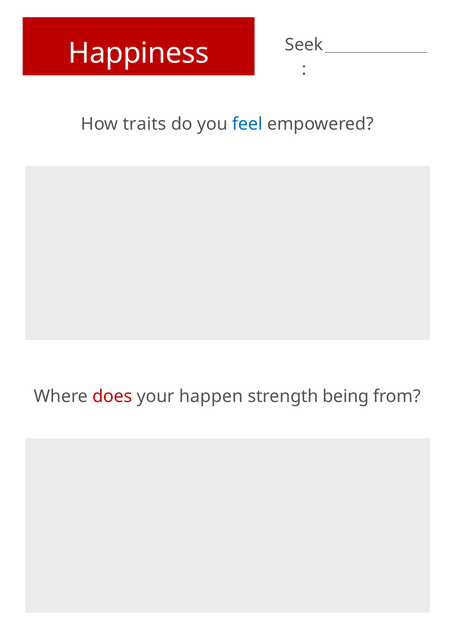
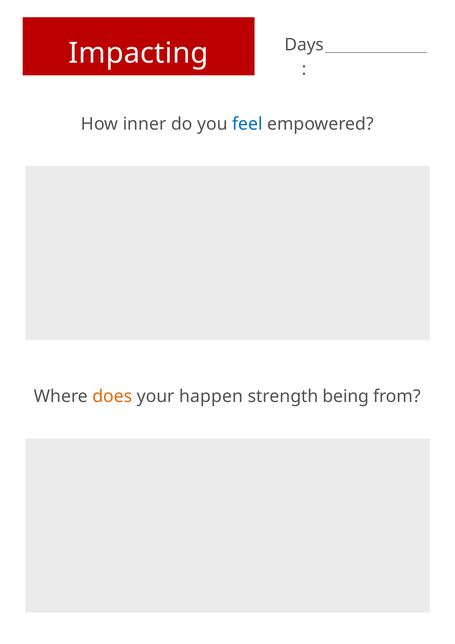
Seek: Seek -> Days (304, 45)
Happiness: Happiness -> Impacting (138, 53)
traits: traits -> inner (145, 124)
does colour: red -> orange (112, 396)
